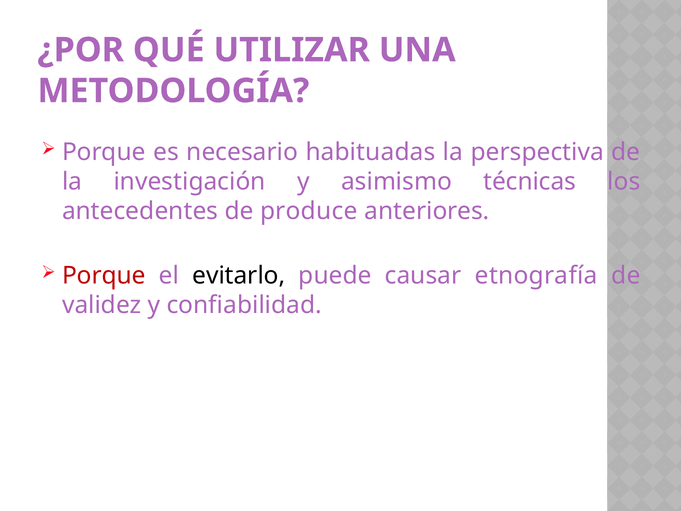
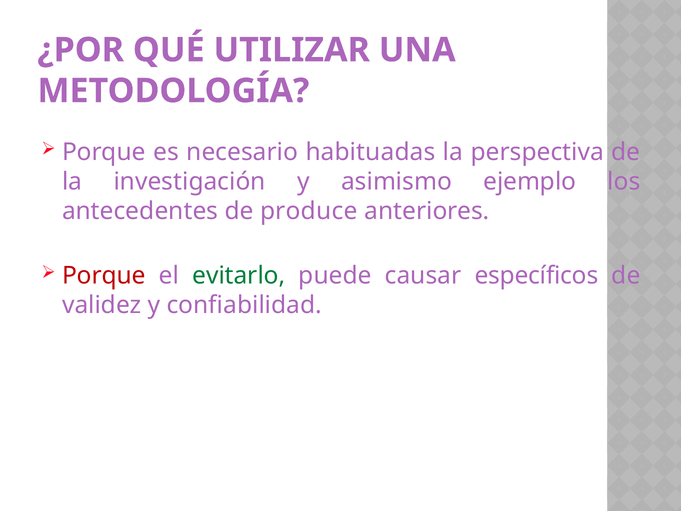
técnicas: técnicas -> ejemplo (530, 181)
evitarlo colour: black -> green (239, 276)
etnografía: etnografía -> específicos (536, 276)
